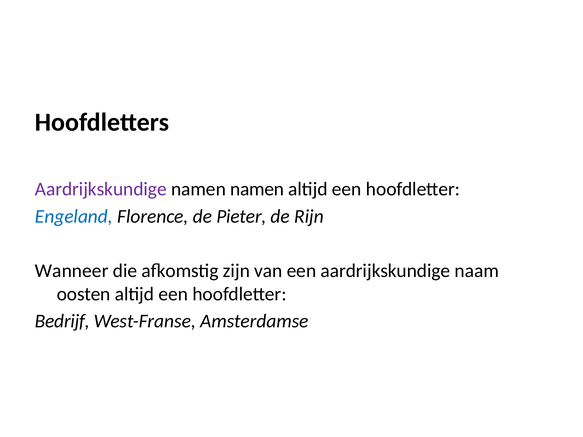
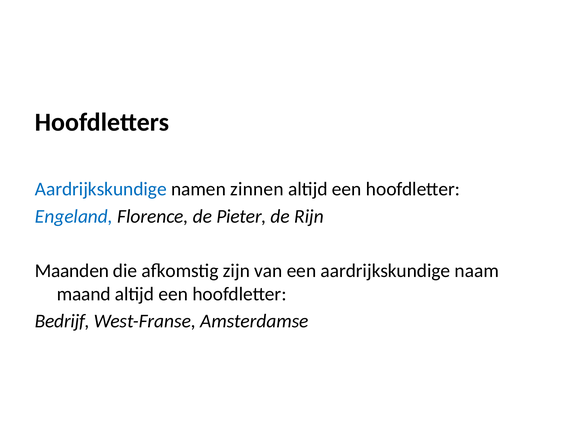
Aardrijkskundige colour: purple -> blue (101, 189)
namen namen: namen -> zinnen (257, 189)
Wanneer: Wanneer -> Maanden (72, 271)
oosten: oosten -> maand (84, 294)
